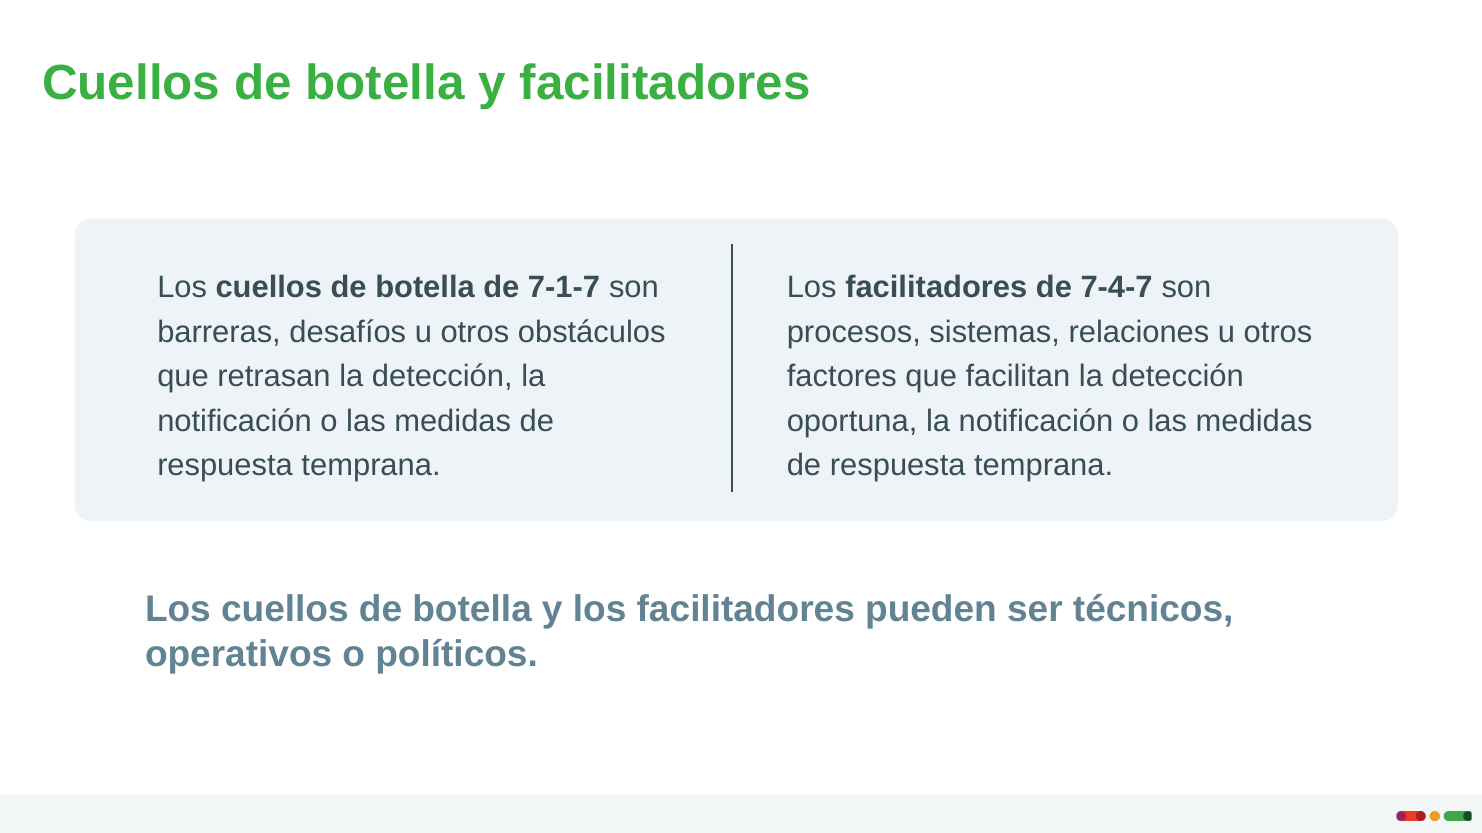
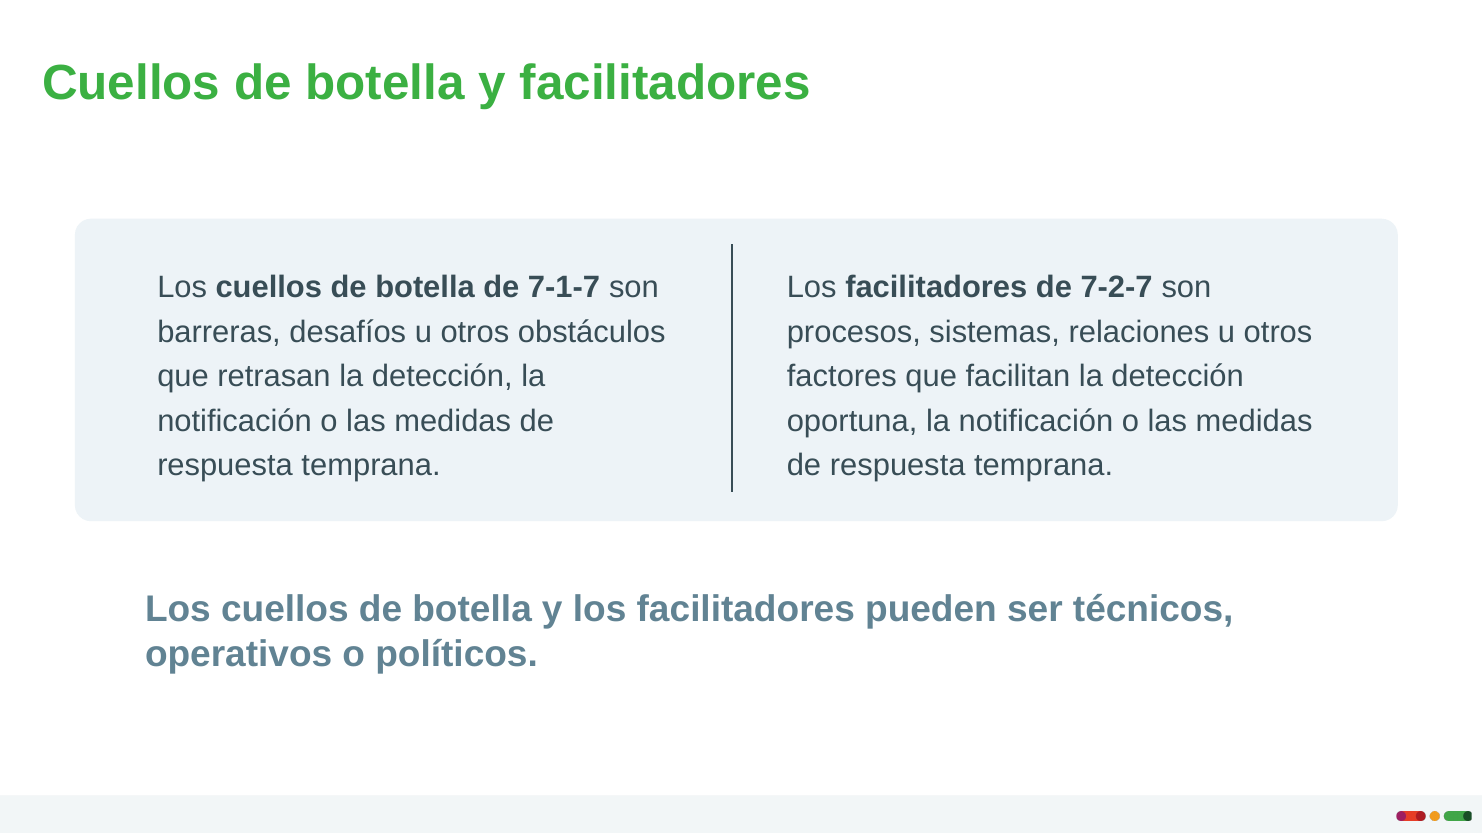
7-4-7: 7-4-7 -> 7-2-7 (1117, 288)
